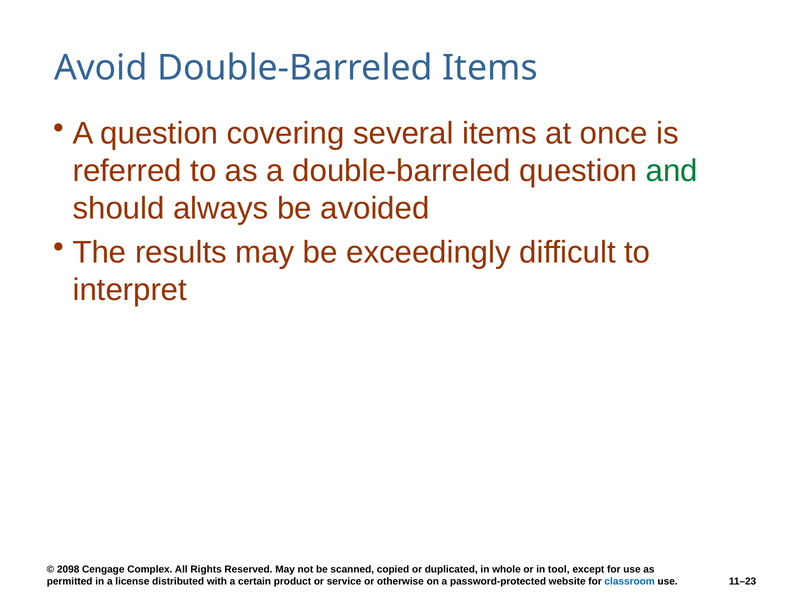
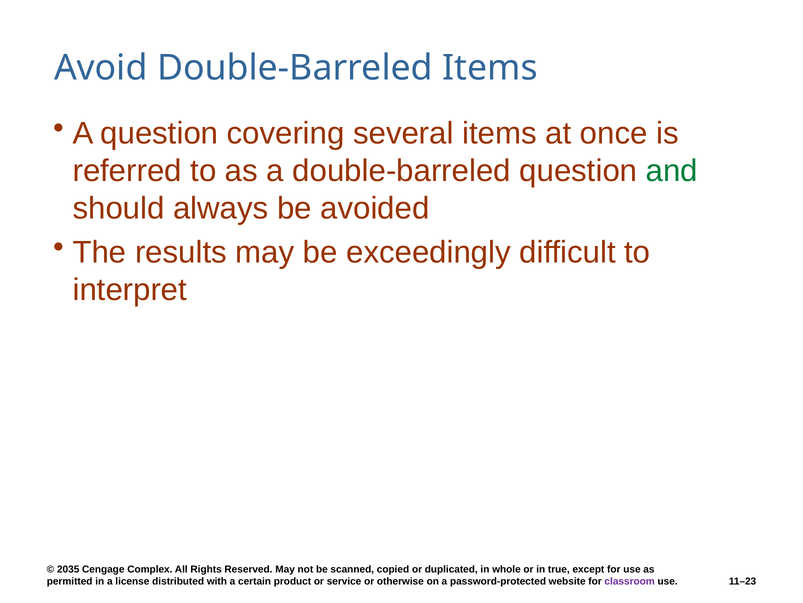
2098: 2098 -> 2035 (68, 569)
tool: tool -> true (559, 569)
classroom colour: blue -> purple (630, 581)
